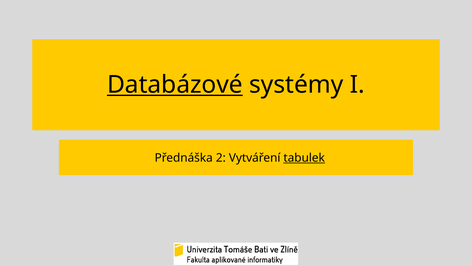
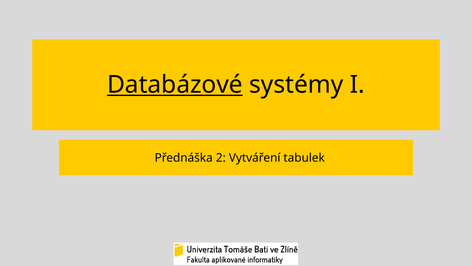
tabulek underline: present -> none (304, 158)
